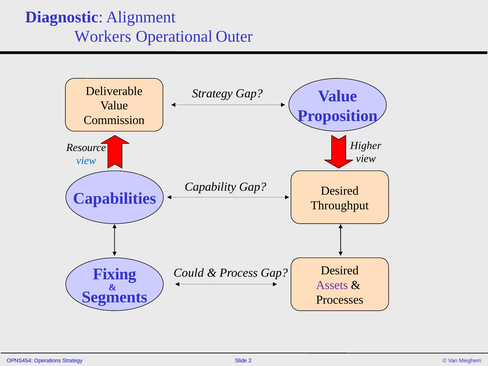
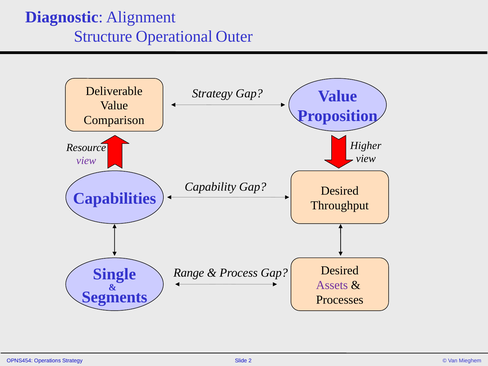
Workers: Workers -> Structure (103, 37)
Commission: Commission -> Comparison (114, 120)
view colour: blue -> purple (86, 161)
Fixing: Fixing -> Single (114, 274)
Could: Could -> Range (189, 273)
